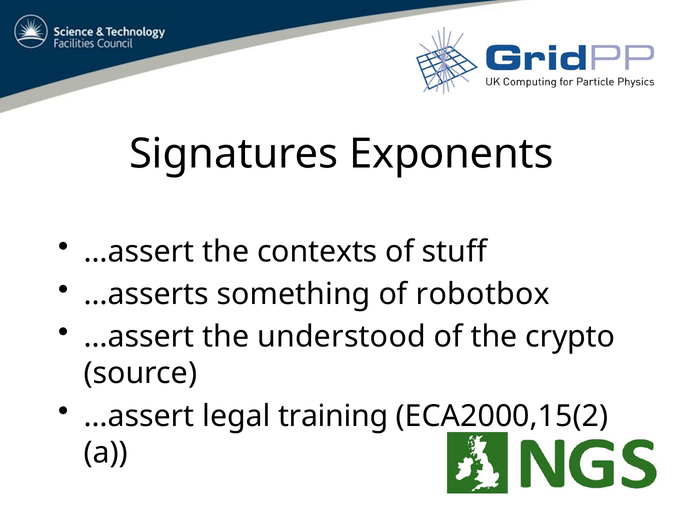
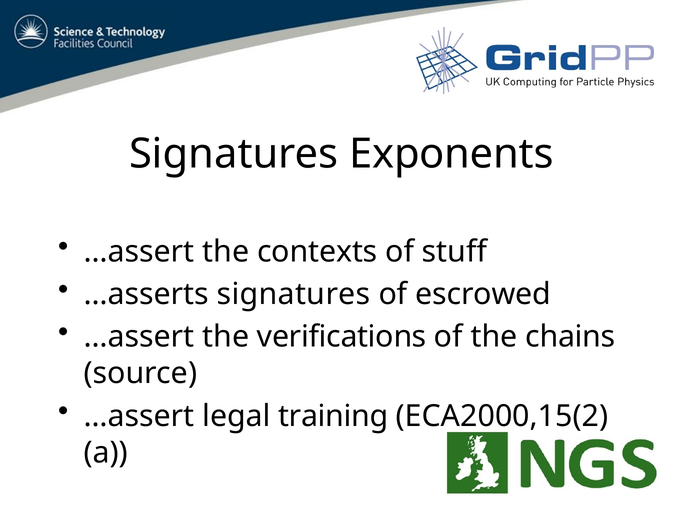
…asserts something: something -> signatures (294, 294)
robotbox: robotbox -> escrowed (483, 294)
understood: understood -> verifications (342, 336)
crypto: crypto -> chains (570, 336)
